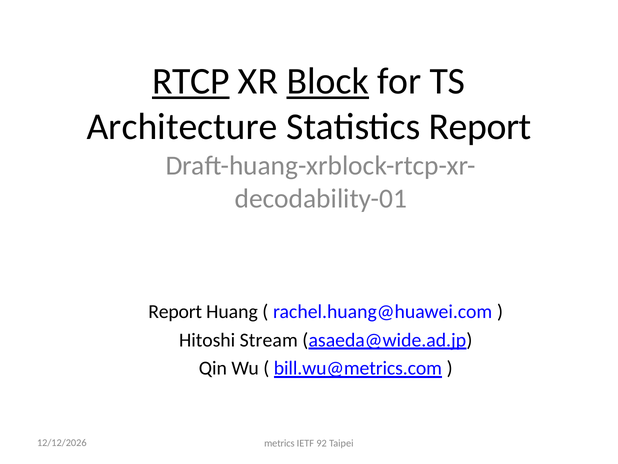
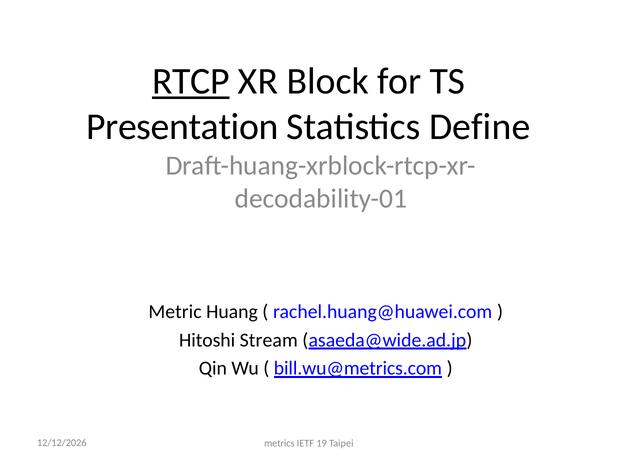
Block underline: present -> none (328, 81)
Architecture: Architecture -> Presentation (182, 127)
Statistics Report: Report -> Define (480, 127)
Report: Report -> Metric (175, 311)
92: 92 -> 19 (322, 443)
